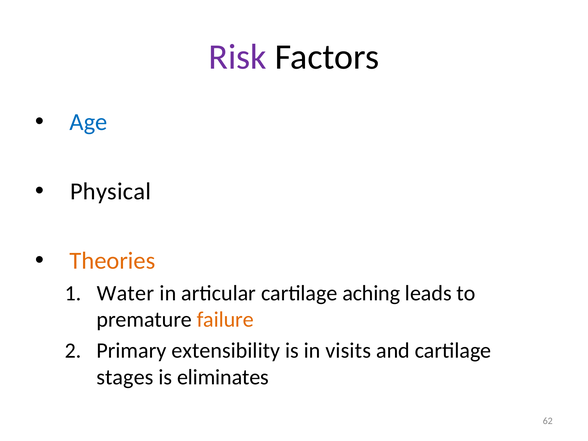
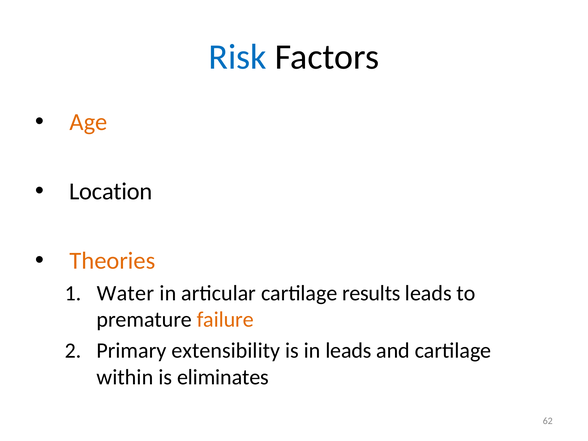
Risk colour: purple -> blue (238, 57)
Age colour: blue -> orange (88, 122)
Physical: Physical -> Location (111, 192)
aching: aching -> results (371, 293)
in visits: visits -> leads (348, 351)
stages: stages -> within (125, 377)
